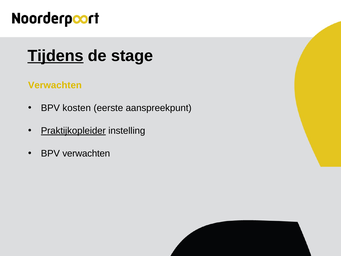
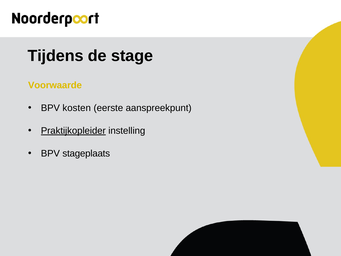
Tijdens underline: present -> none (56, 56)
Verwachten: Verwachten -> Voorwaarde (55, 85)
BPV verwachten: verwachten -> stageplaats (86, 153)
